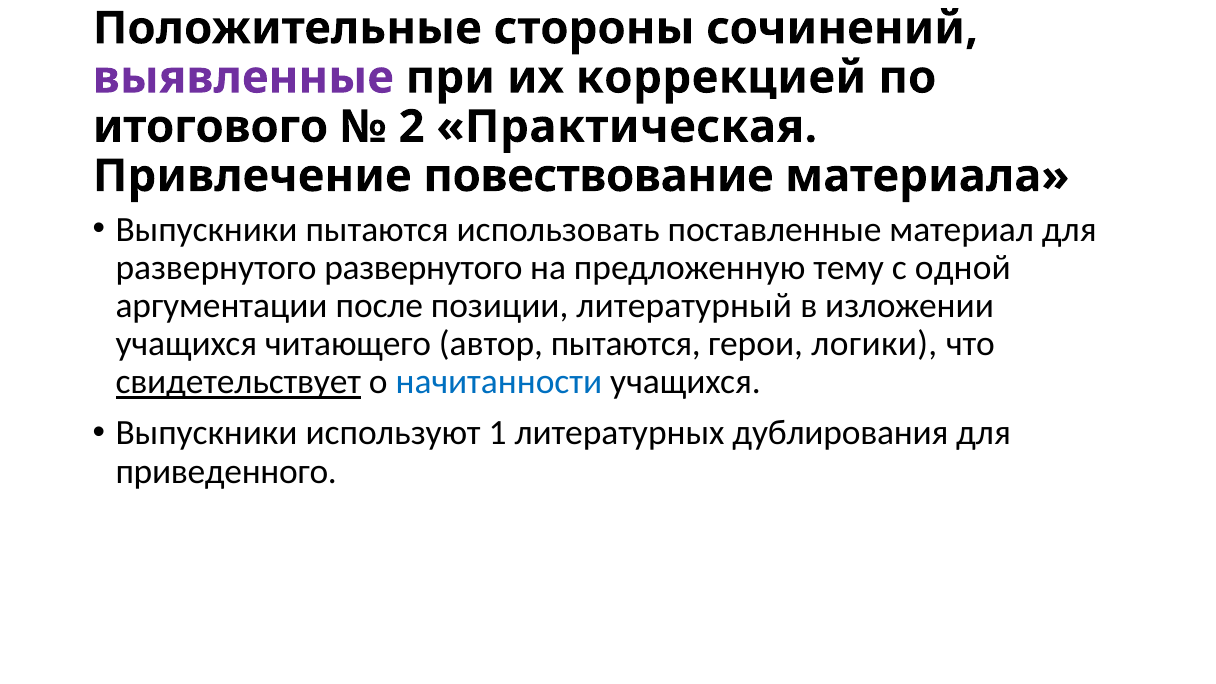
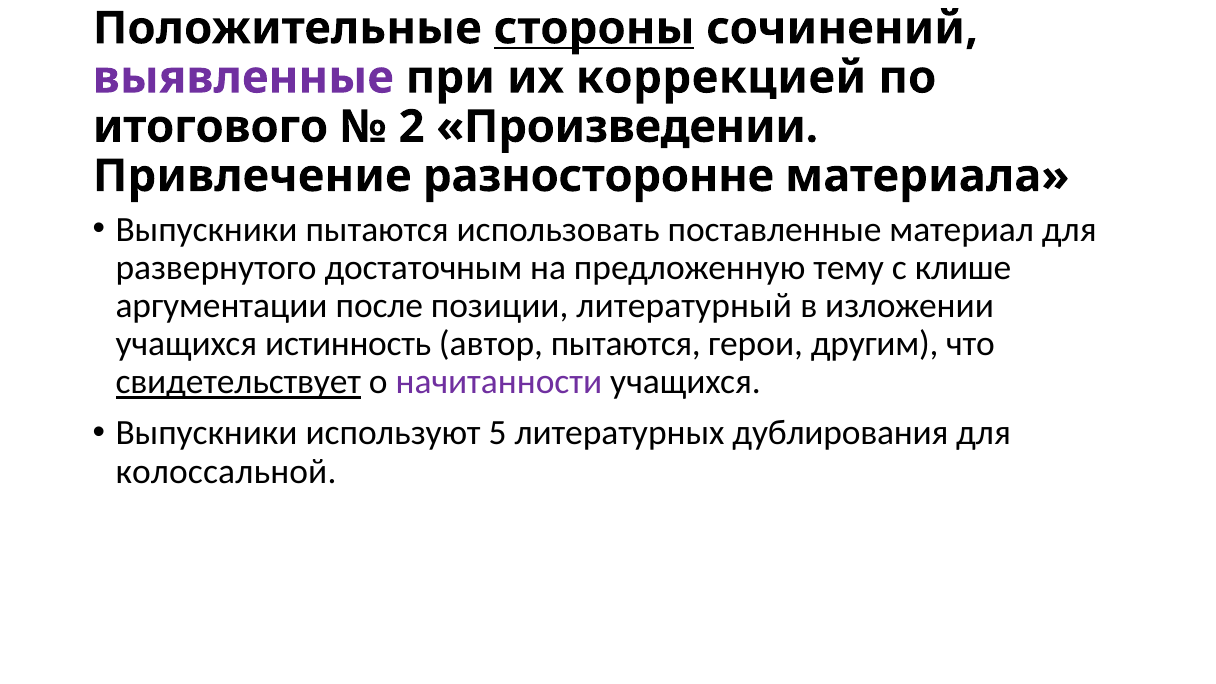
стороны underline: none -> present (594, 28)
Практическая: Практическая -> Произведении (627, 127)
повествование: повествование -> разносторонне (598, 176)
развернутого развернутого: развернутого -> достаточным (423, 268)
одной: одной -> клише (963, 268)
читающего: читающего -> истинность (348, 344)
логики: логики -> другим (875, 344)
начитанности colour: blue -> purple (499, 382)
1: 1 -> 5 (498, 433)
приведенного: приведенного -> колоссальной (226, 471)
